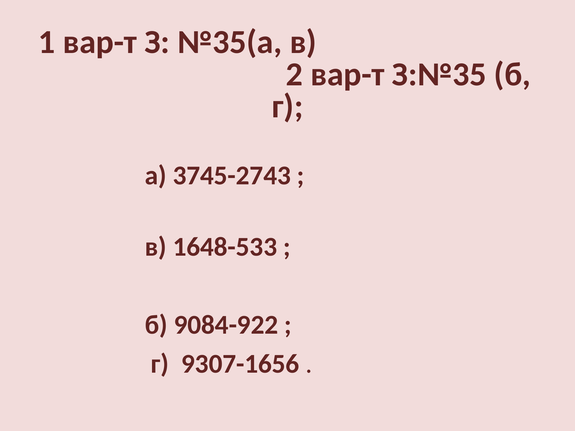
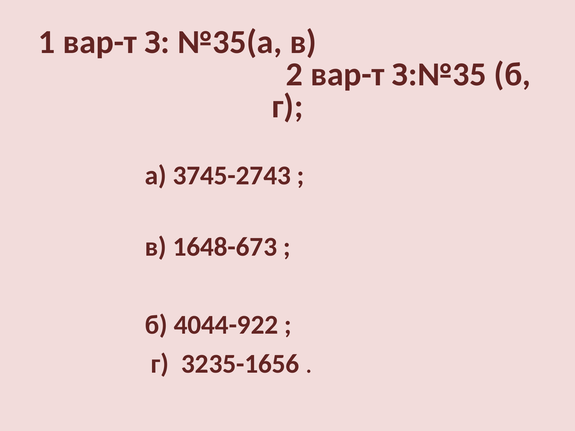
1648-533: 1648-533 -> 1648-673 (225, 247)
9084-922: 9084-922 -> 4044-922 (226, 325)
9307-1656: 9307-1656 -> 3235-1656 (240, 364)
